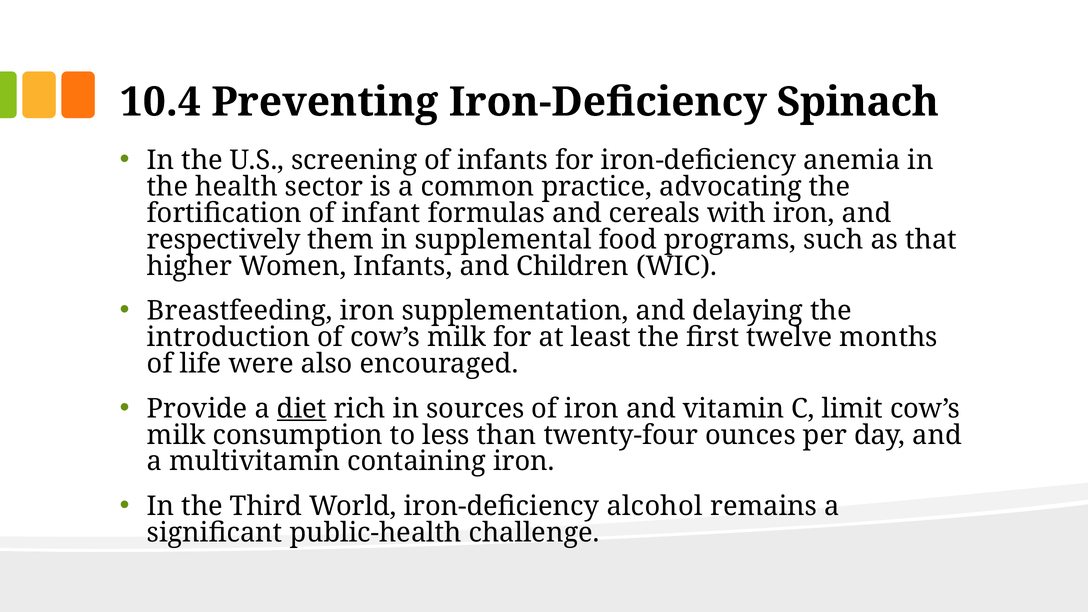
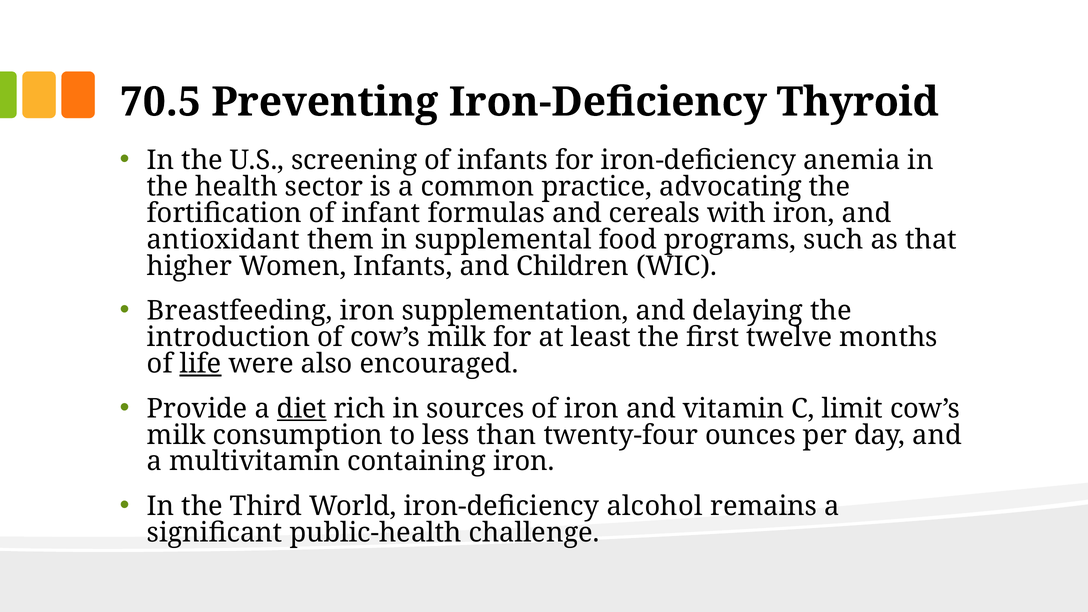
10.4: 10.4 -> 70.5 (160, 102)
Spinach: Spinach -> Thyroid (858, 102)
respectively: respectively -> antioxidant (223, 240)
life underline: none -> present (201, 364)
